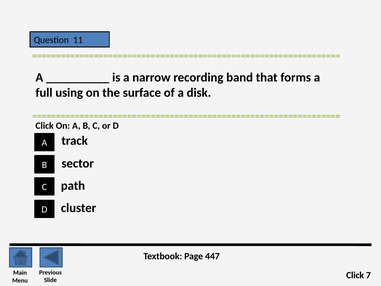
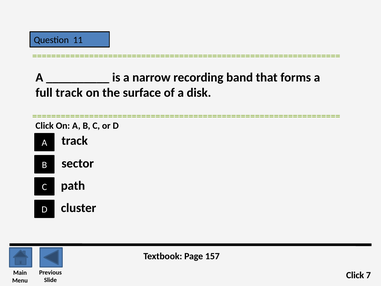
full using: using -> track (69, 93)
447: 447 -> 157 (212, 256)
